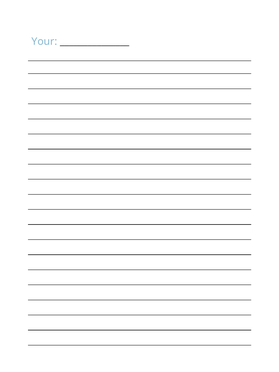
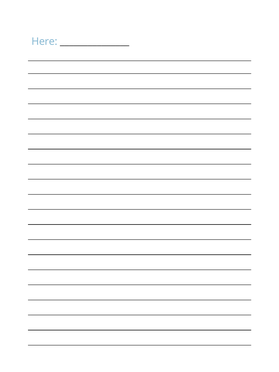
Your: Your -> Here (44, 42)
